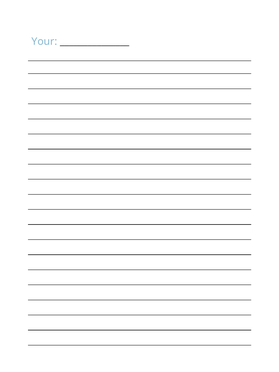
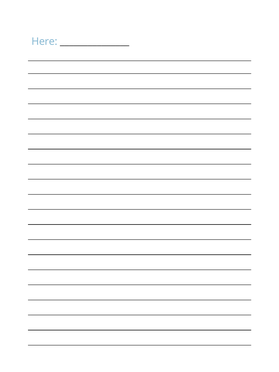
Your: Your -> Here (44, 42)
